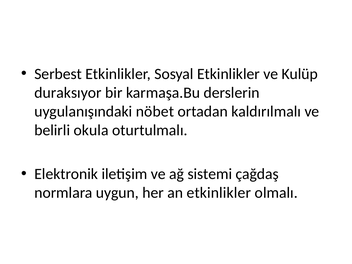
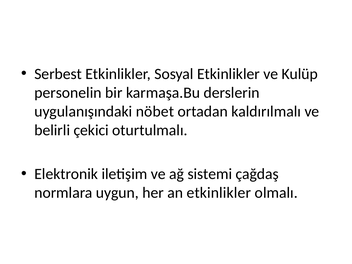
duraksıyor: duraksıyor -> personelin (68, 93)
okula: okula -> çekici (91, 130)
